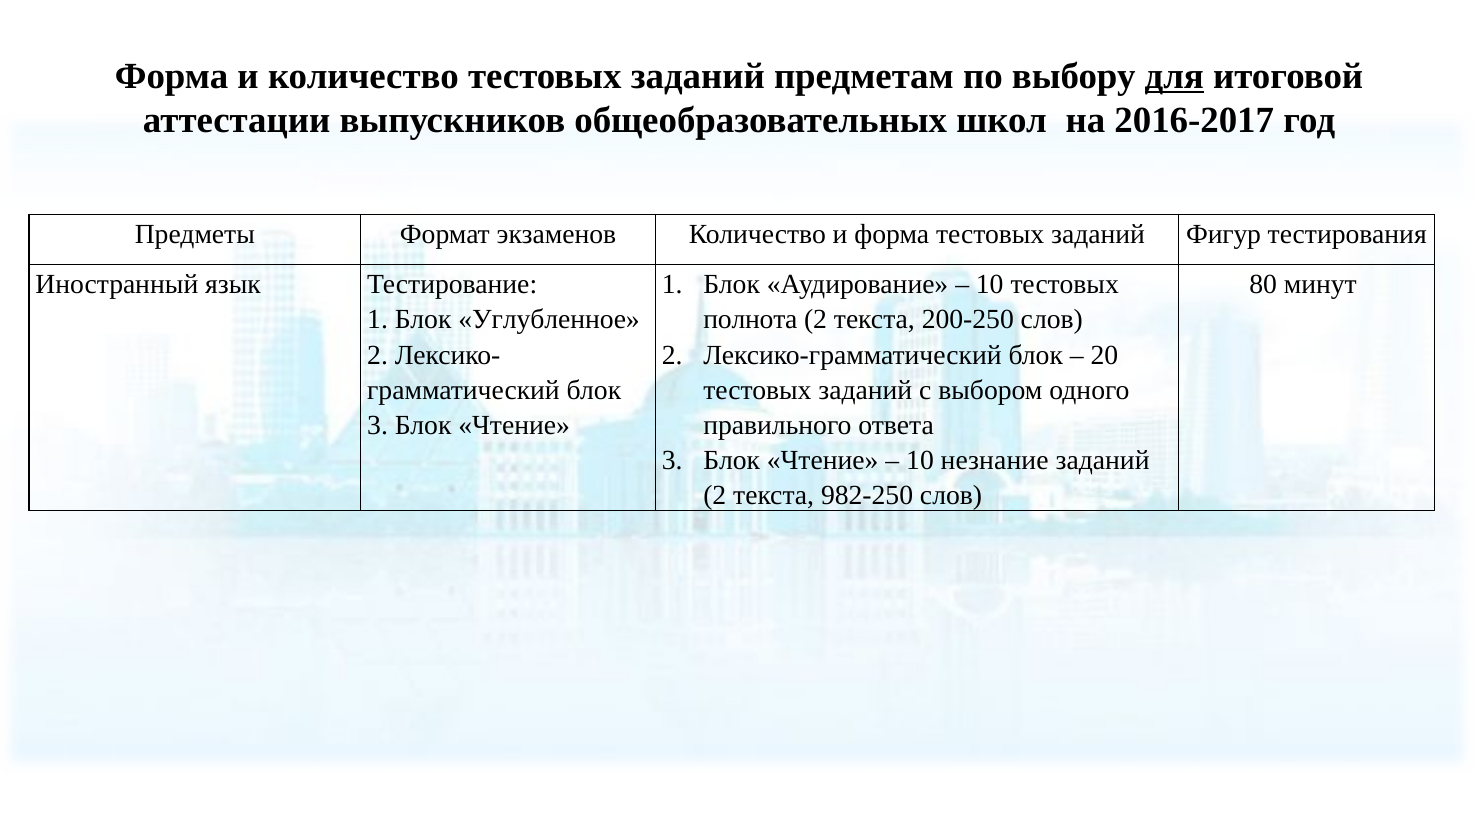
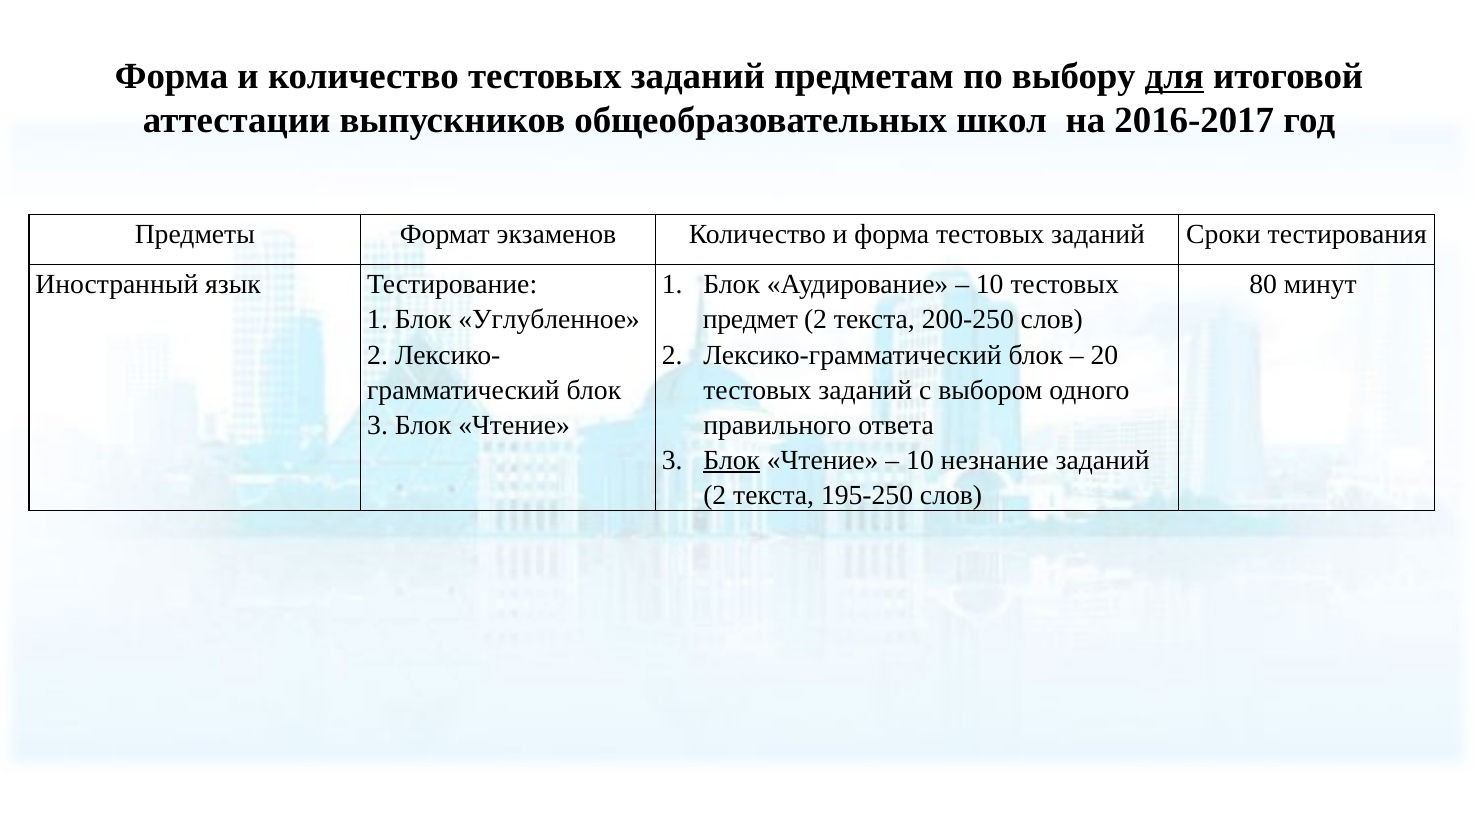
Фигур: Фигур -> Сроки (1223, 235)
полнота: полнота -> предмет (750, 320)
Блок underline: none -> present (732, 461)
982-250: 982-250 -> 195-250 (867, 496)
